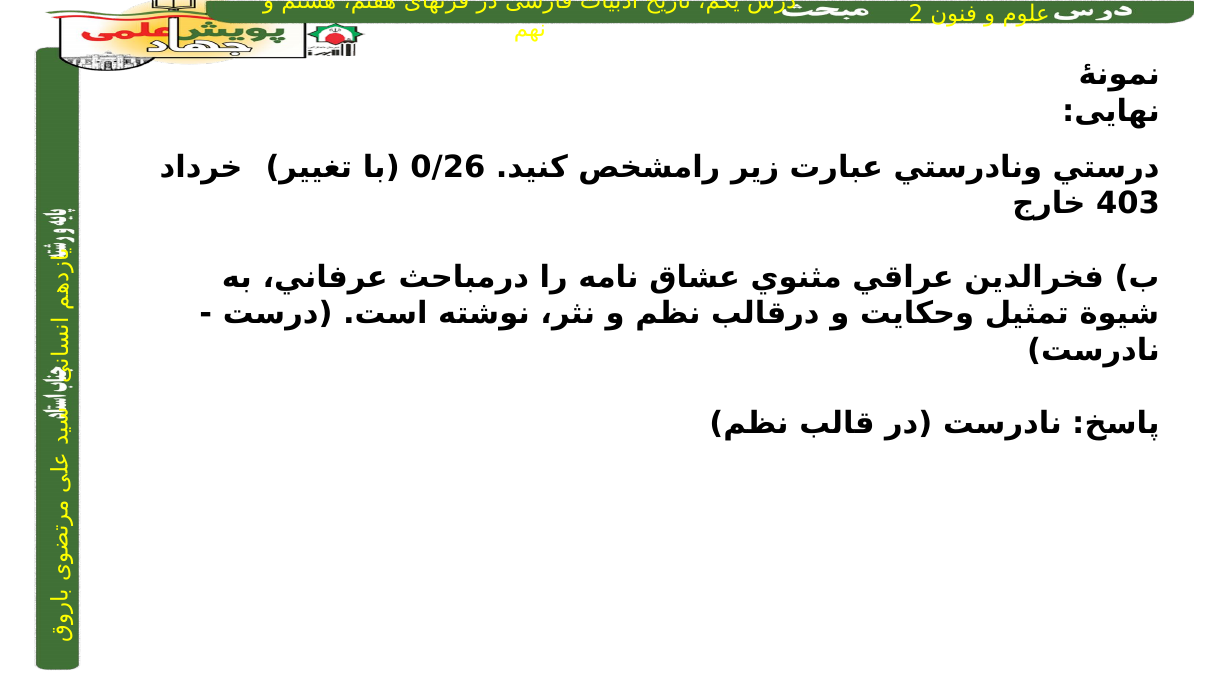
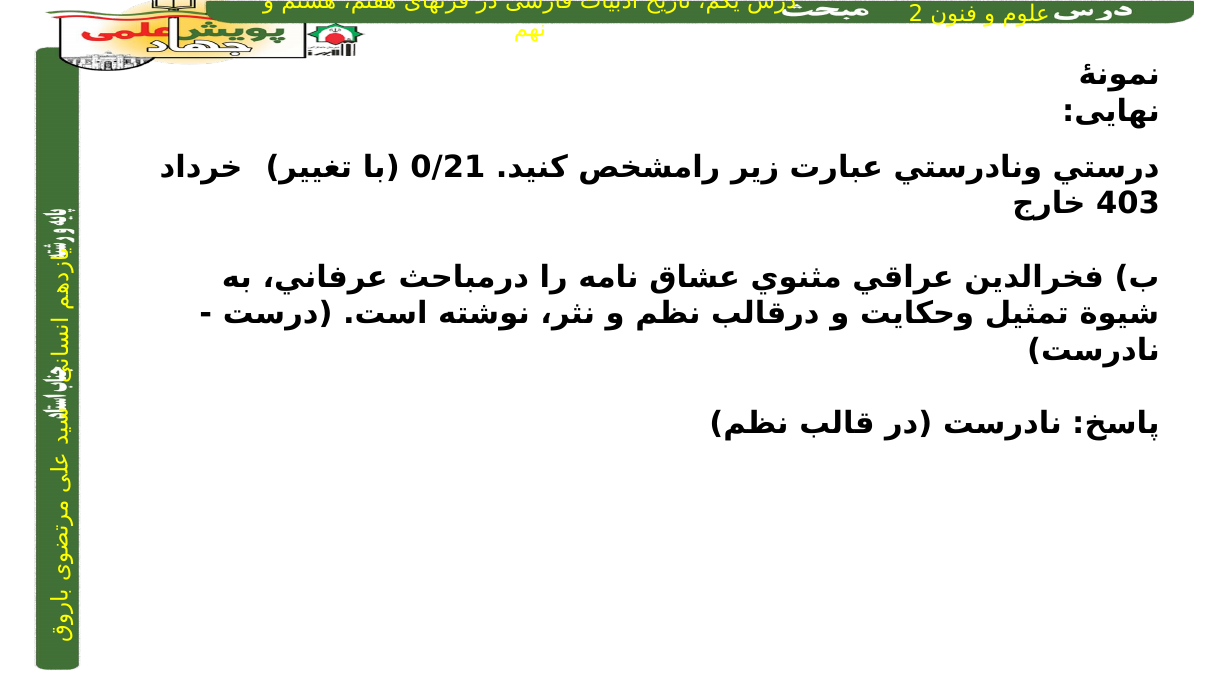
0/26: 0/26 -> 0/21 (448, 167)
